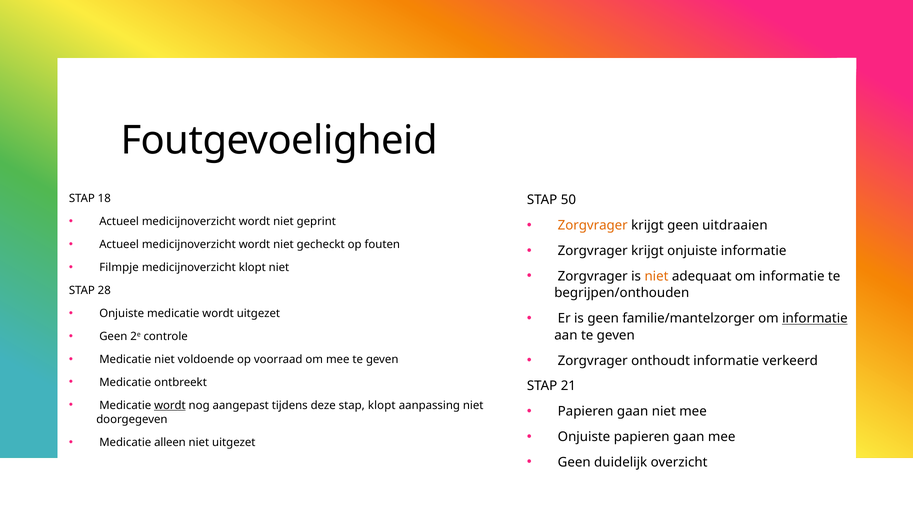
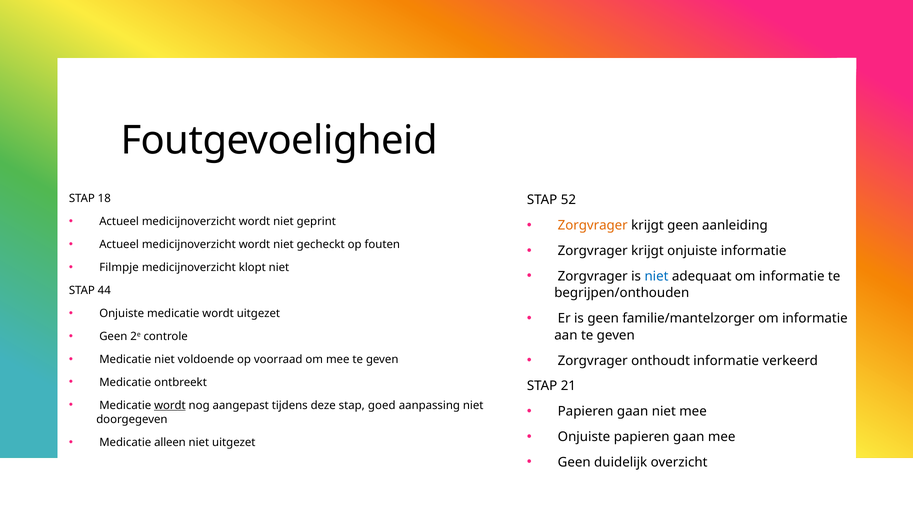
50: 50 -> 52 (568, 200)
uitdraaien: uitdraaien -> aanleiding (735, 225)
niet colour: orange -> blue (657, 276)
28: 28 -> 44 (104, 290)
informatie underline: present -> none (815, 318)
stap klopt: klopt -> goed (382, 405)
